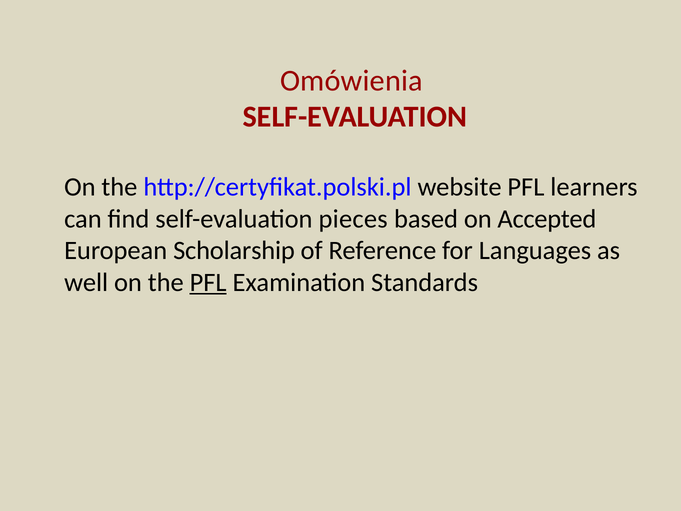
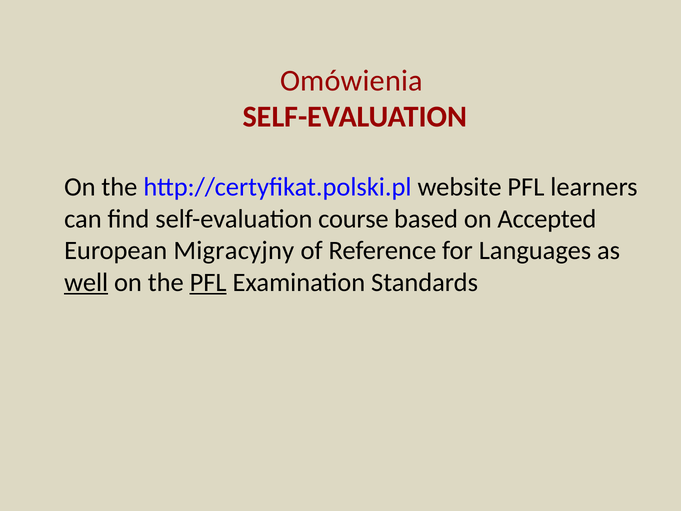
pieces: pieces -> course (353, 219)
Scholarship: Scholarship -> Migracyjny (234, 251)
well underline: none -> present (86, 282)
